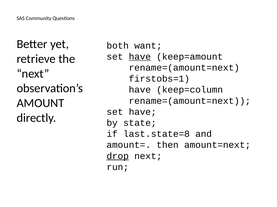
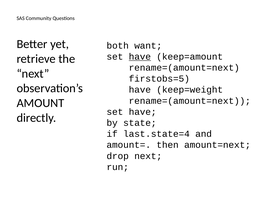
firstobs=1: firstobs=1 -> firstobs=5 (159, 79)
keep=column: keep=column -> keep=weight (190, 90)
last.state=8: last.state=8 -> last.state=4 (156, 134)
drop underline: present -> none (118, 157)
